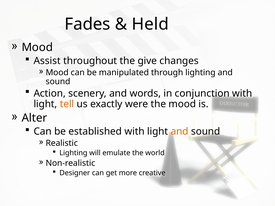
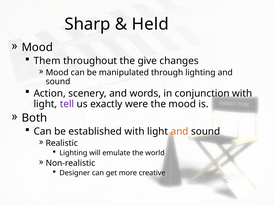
Fades: Fades -> Sharp (88, 24)
Assist: Assist -> Them (47, 61)
tell colour: orange -> purple (67, 104)
Alter: Alter -> Both (34, 118)
